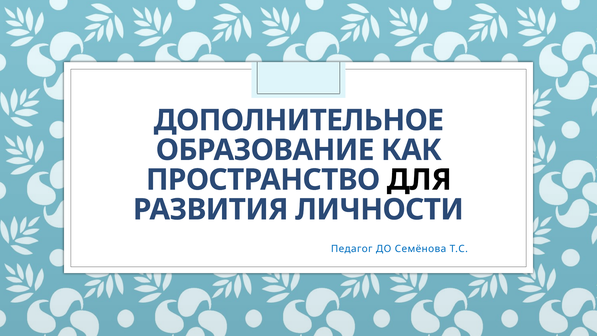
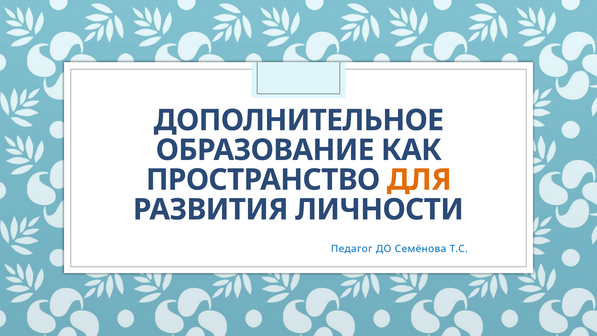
ДЛЯ colour: black -> orange (419, 180)
